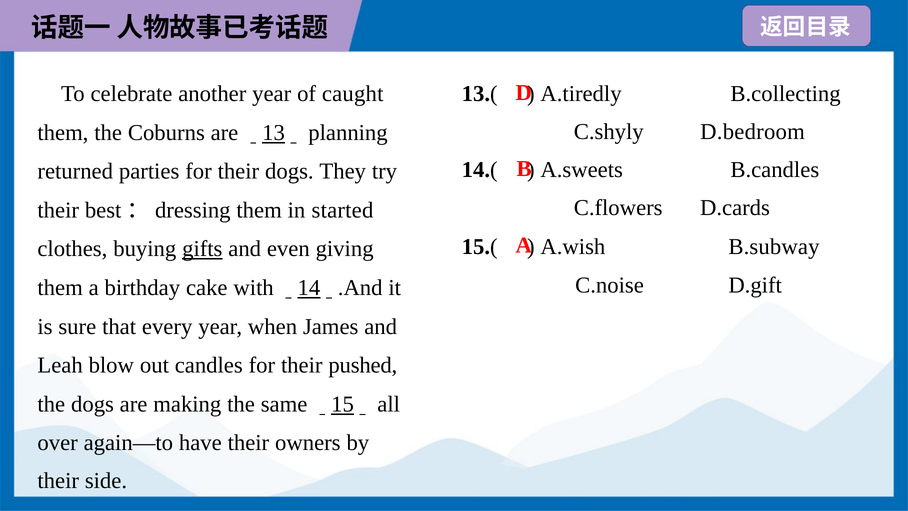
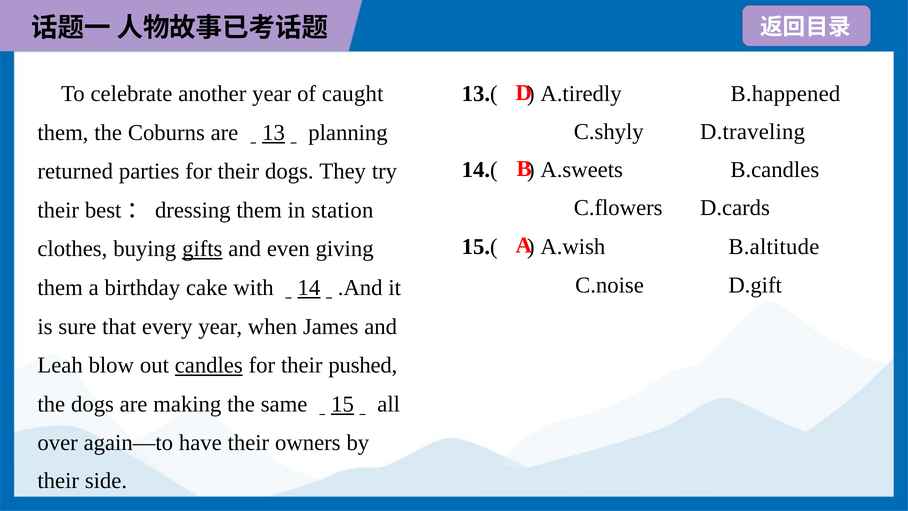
B.collecting: B.collecting -> B.happened (785, 94)
D.bedroom: D.bedroom -> D.traveling (753, 132)
started: started -> station (342, 210)
B.subway: B.subway -> B.altitude (774, 246)
candles underline: none -> present (209, 365)
